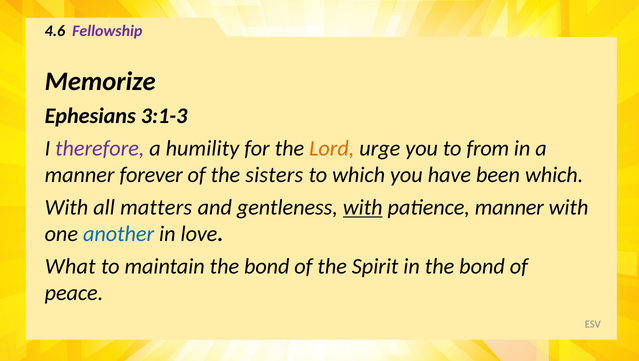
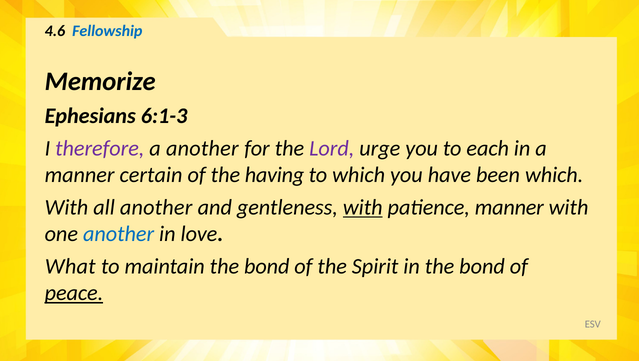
Fellowship colour: purple -> blue (107, 31)
3:1-3: 3:1-3 -> 6:1-3 (164, 116)
a humility: humility -> another (202, 148)
Lord colour: orange -> purple (332, 148)
from: from -> each (488, 148)
forever: forever -> certain (151, 175)
sisters: sisters -> having (274, 175)
all matters: matters -> another (156, 207)
peace underline: none -> present (74, 293)
